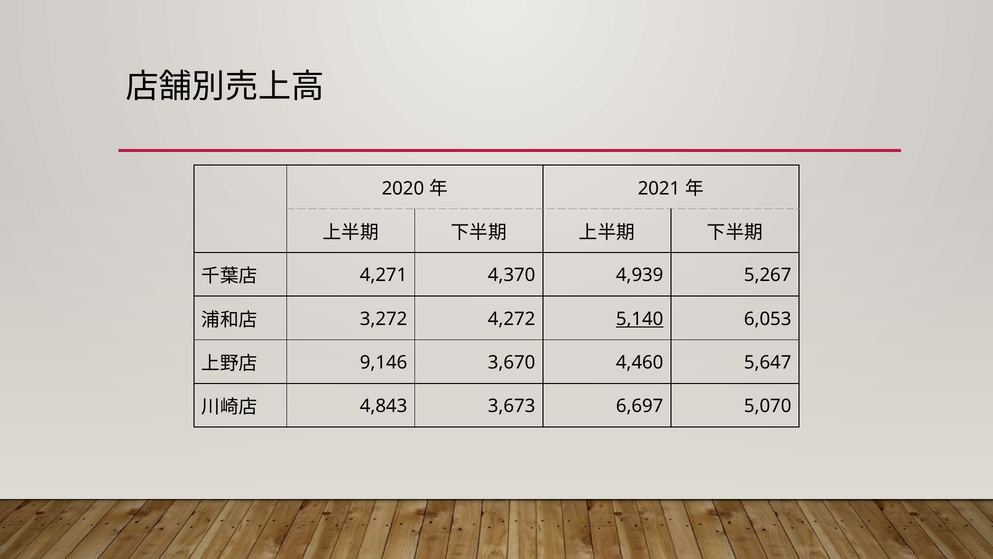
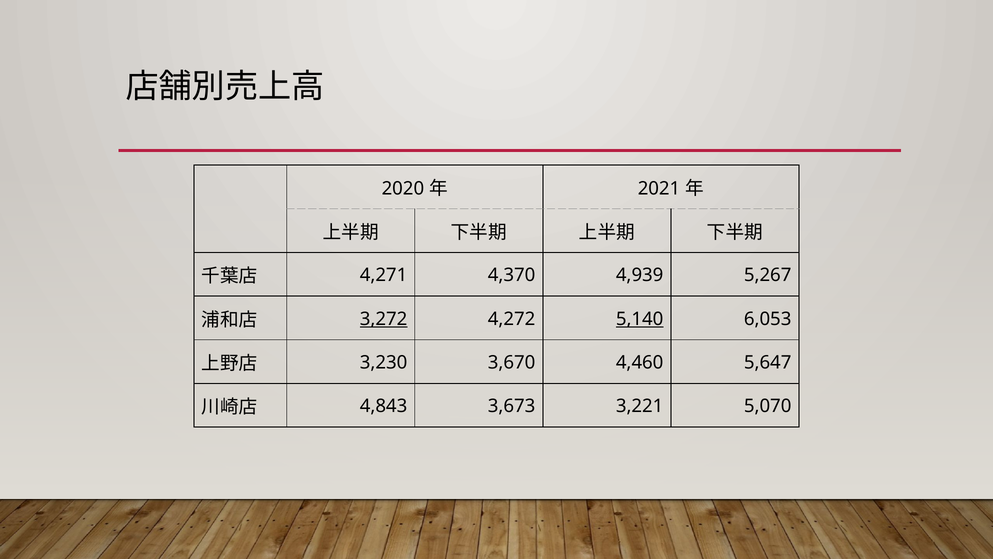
3,272 underline: none -> present (384, 319)
9,146: 9,146 -> 3,230 (384, 362)
6,697: 6,697 -> 3,221 (640, 406)
